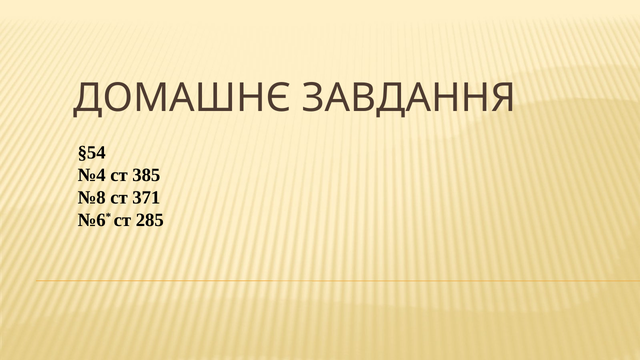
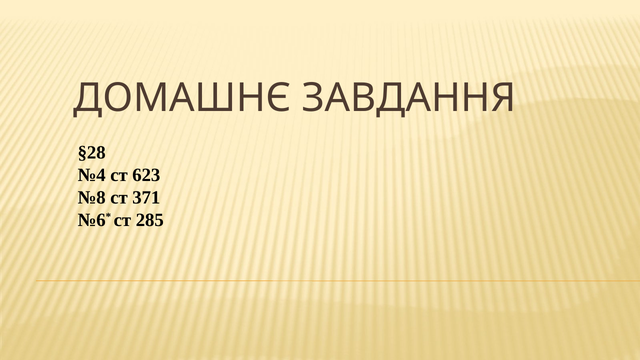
§54: §54 -> §28 (92, 153)
385: 385 -> 623 (146, 175)
